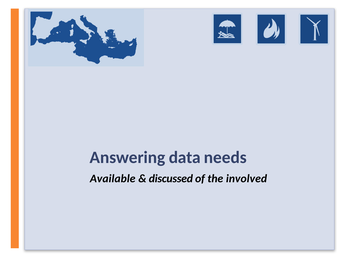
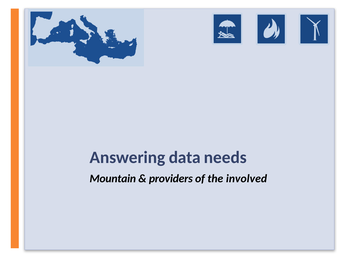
Available: Available -> Mountain (113, 178)
discussed: discussed -> providers (171, 178)
